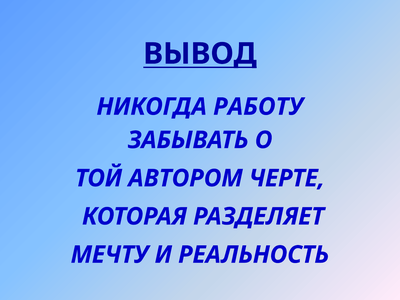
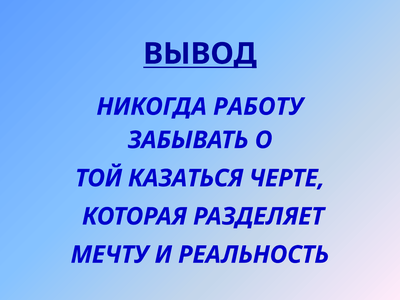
АВТОРОМ: АВТОРОМ -> КАЗАТЬСЯ (186, 178)
